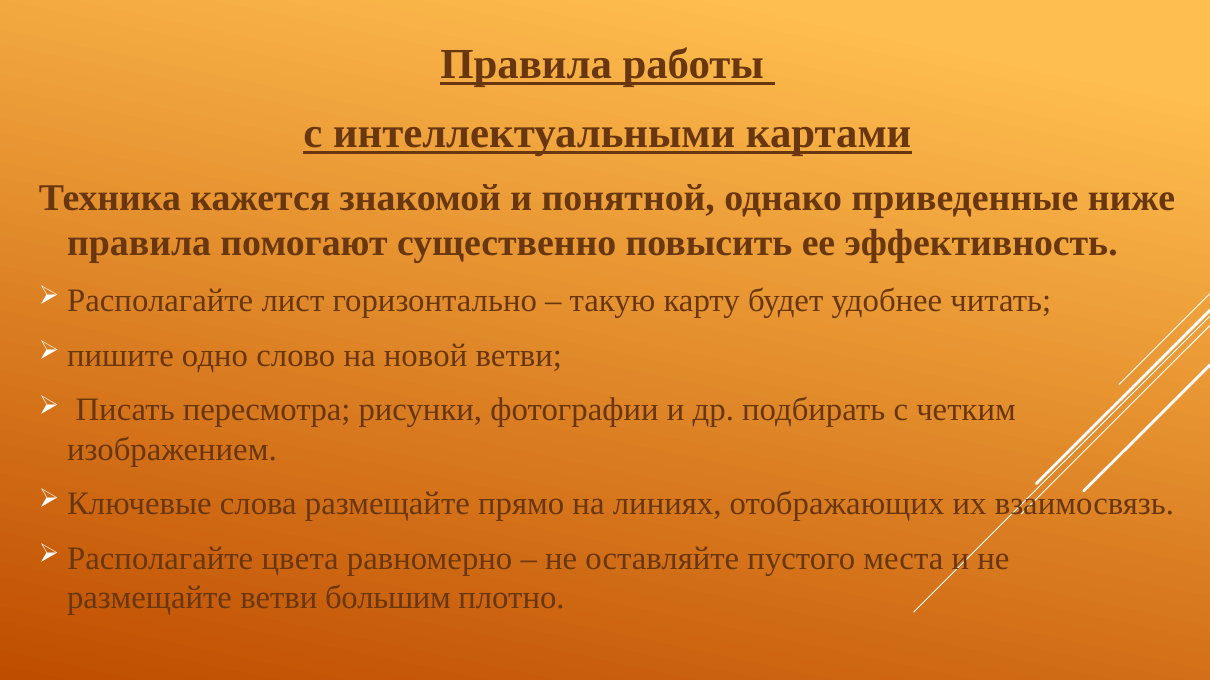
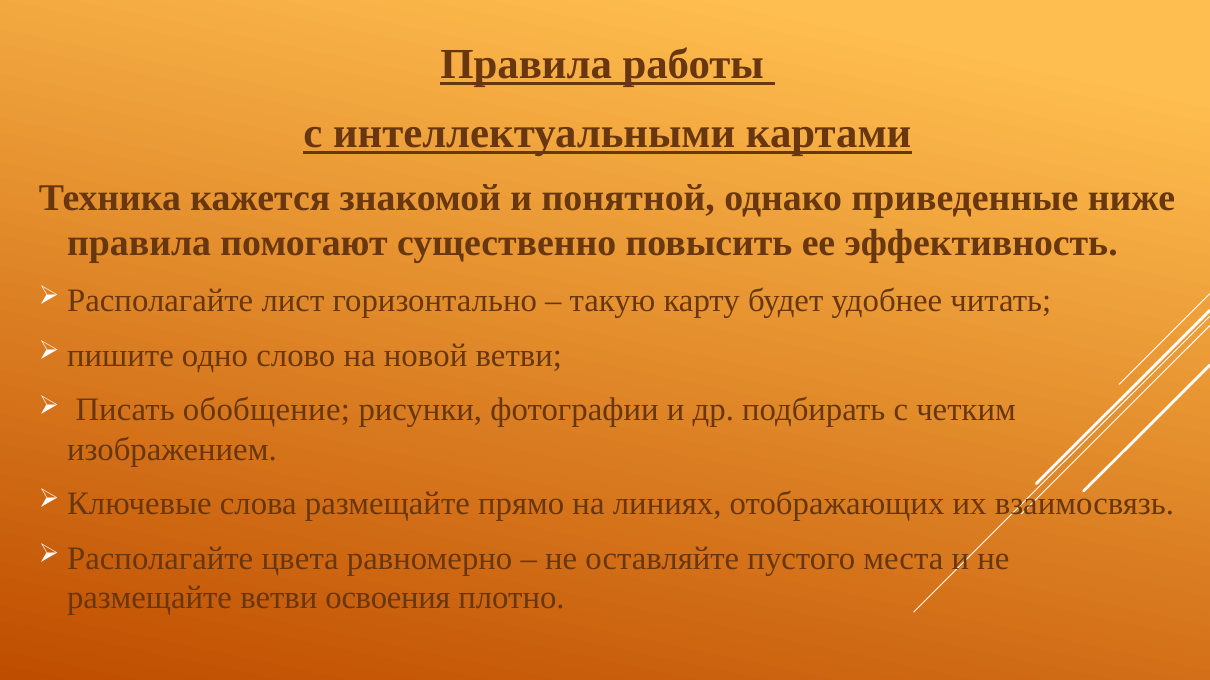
пересмотра: пересмотра -> обобщение (266, 410)
большим: большим -> освоения (388, 598)
